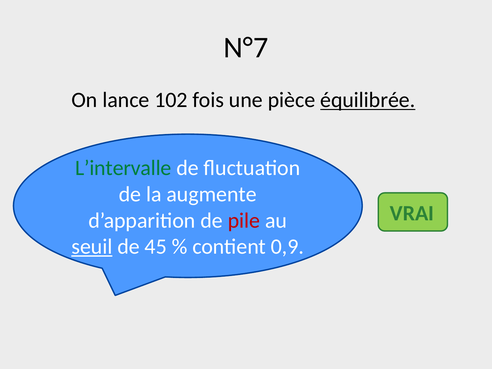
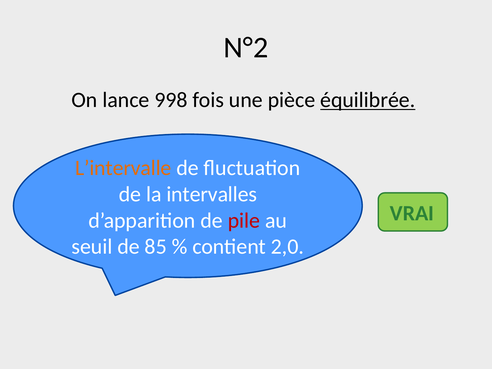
N°7: N°7 -> N°2 (246, 48)
102: 102 -> 998 (171, 100)
L’intervalle colour: green -> orange (123, 168)
augmente: augmente -> intervalles (212, 194)
seuil underline: present -> none (92, 247)
45: 45 -> 85 (156, 247)
0,9: 0,9 -> 2,0 (287, 247)
